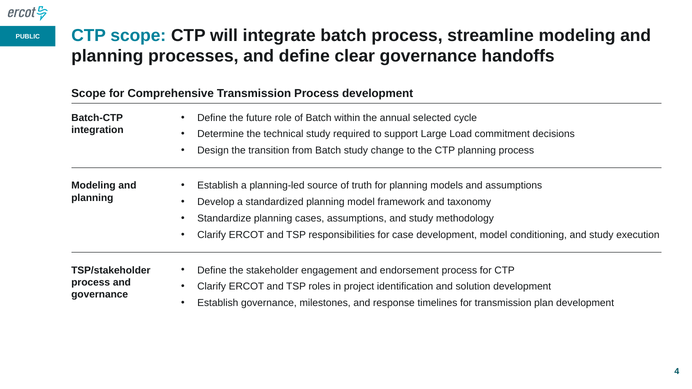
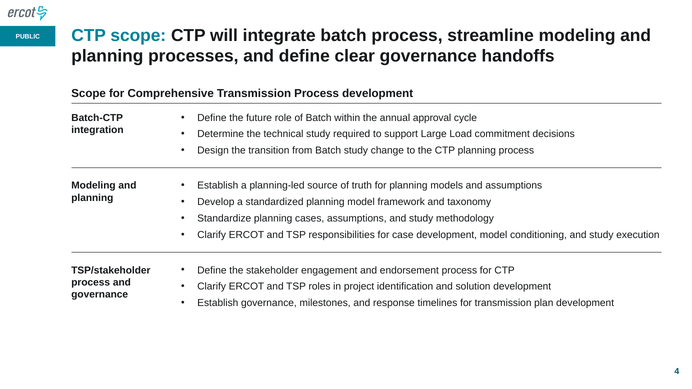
selected: selected -> approval (432, 118)
